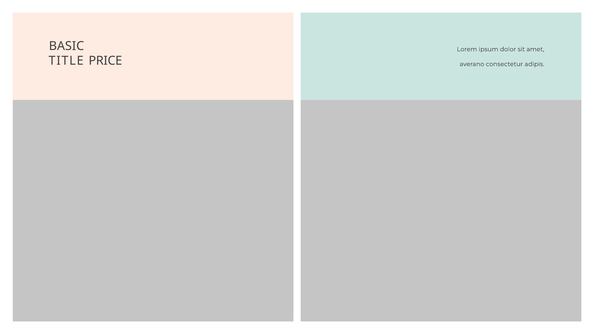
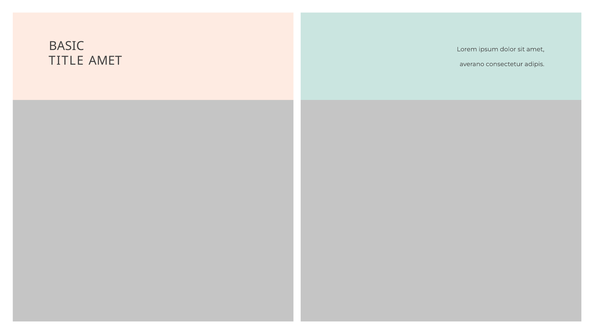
TITLE PRICE: PRICE -> AMET (105, 61)
